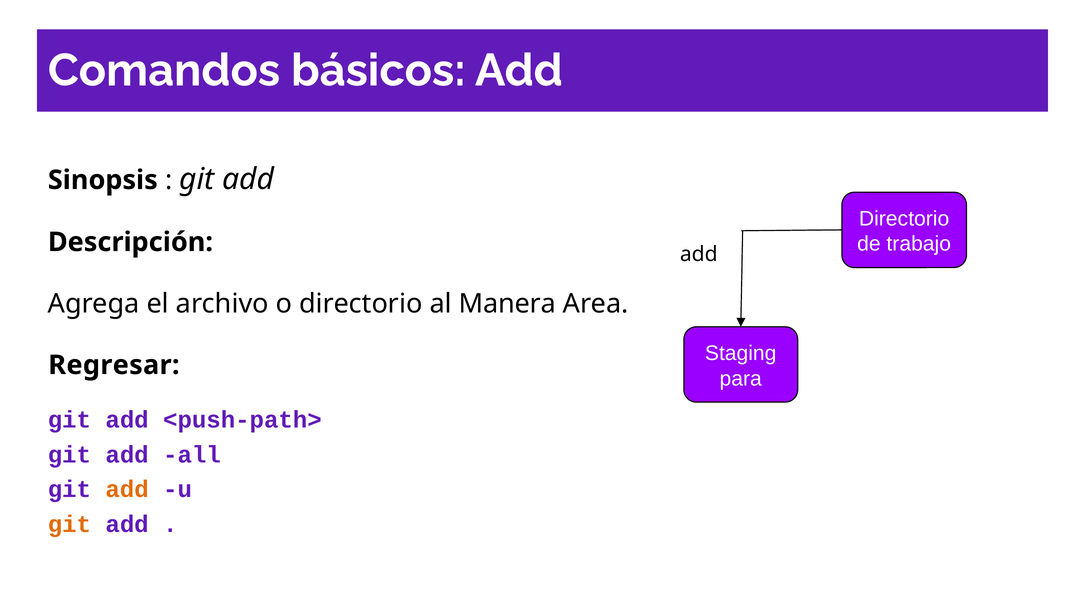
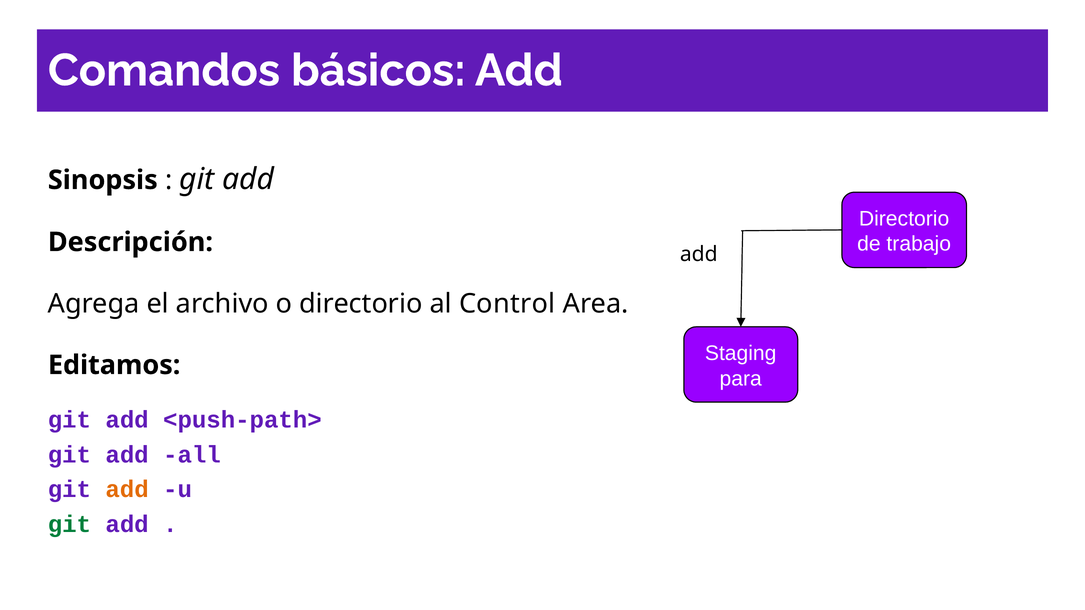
Manera: Manera -> Control (507, 304)
Regresar: Regresar -> Editamos (114, 365)
git colour: orange -> green (69, 525)
